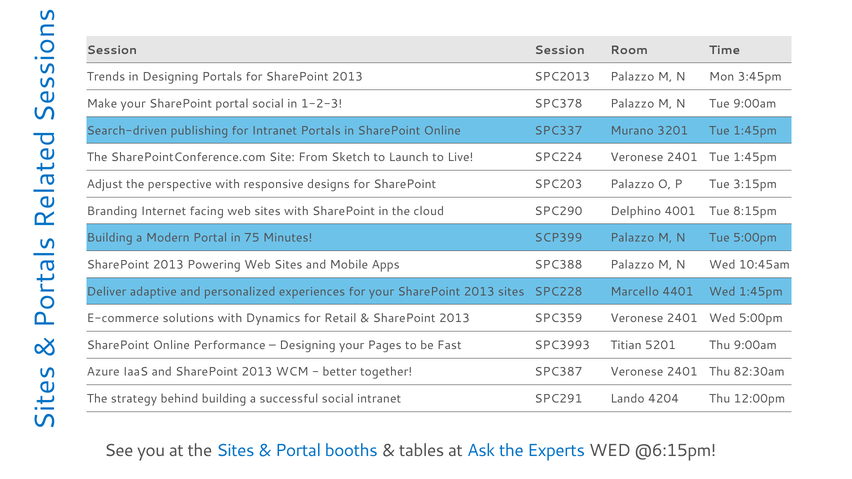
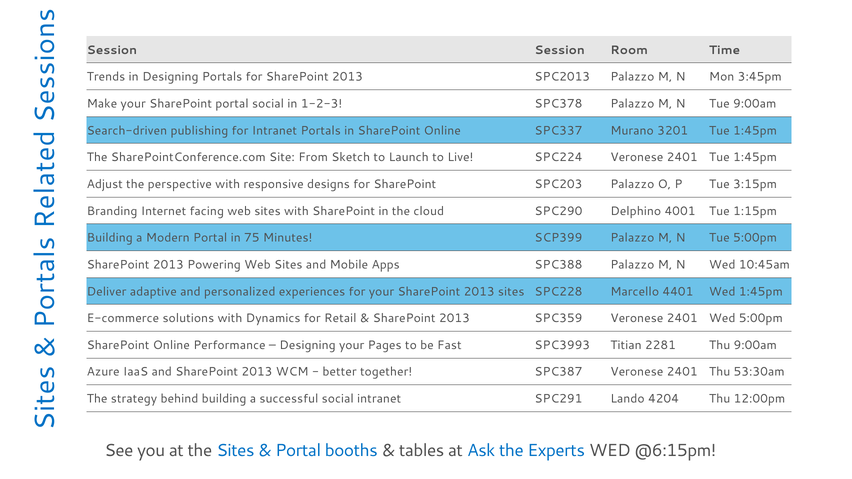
8:15pm: 8:15pm -> 1:15pm (755, 211)
5201: 5201 -> 2281 (660, 345)
82:30am: 82:30am -> 53:30am (759, 372)
